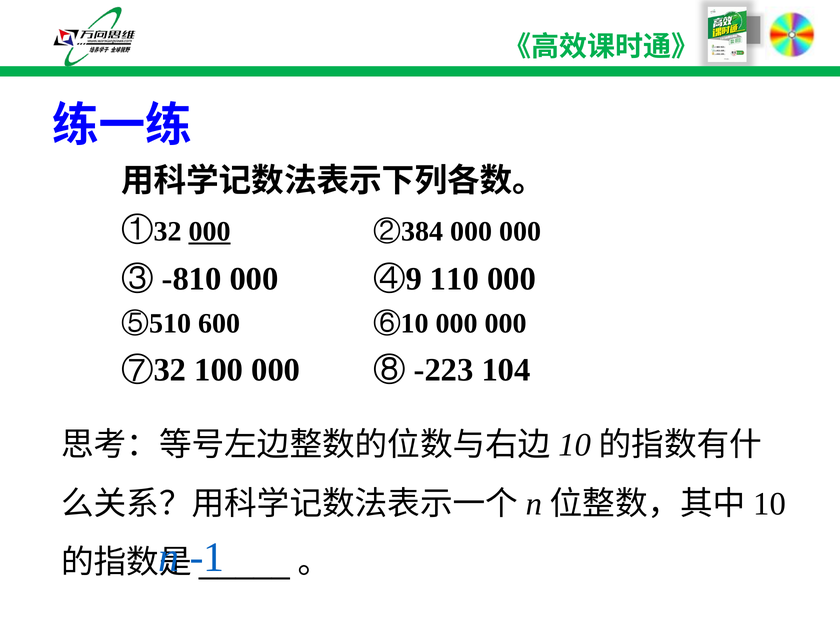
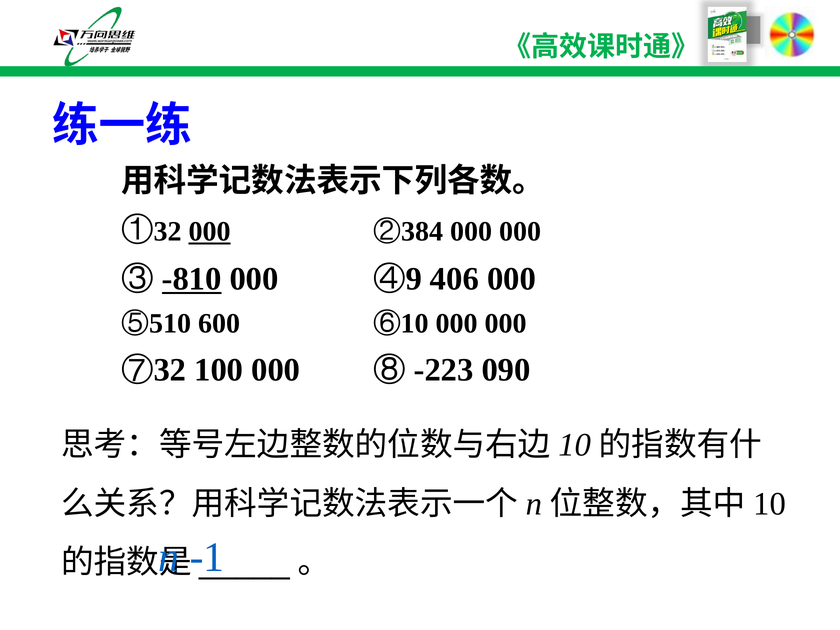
-810 underline: none -> present (192, 279)
110: 110 -> 406 (454, 279)
104: 104 -> 090 (506, 370)
